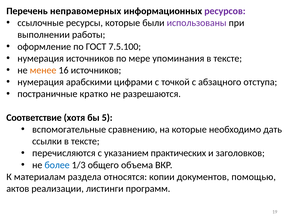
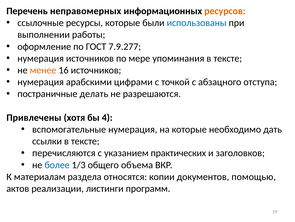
ресурсов colour: purple -> orange (225, 11)
использованы colour: purple -> blue (197, 23)
7.5.100: 7.5.100 -> 7.9.277 (125, 46)
кратко: кратко -> делать (94, 94)
Соответствие: Соответствие -> Привлечены (34, 117)
5: 5 -> 4 (107, 117)
вспомогательные сравнению: сравнению -> нумерация (133, 129)
